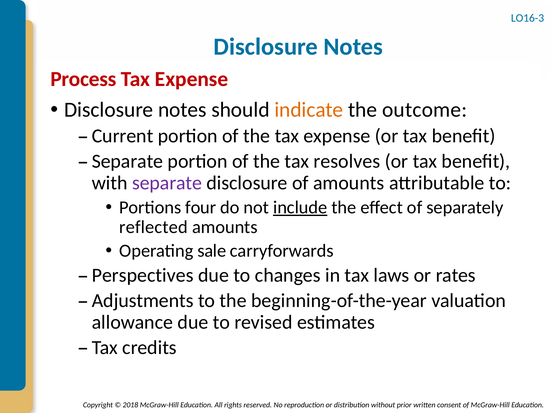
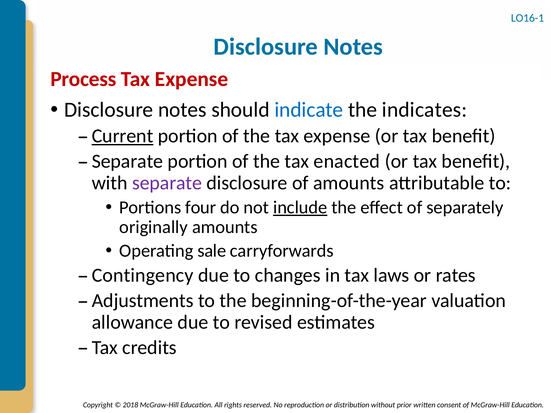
LO16-3: LO16-3 -> LO16-1 (528, 18)
indicate colour: orange -> blue (309, 110)
outcome: outcome -> indicates (425, 110)
Current underline: none -> present (123, 136)
resolves: resolves -> enacted (347, 162)
reflected: reflected -> originally (154, 227)
Perspectives: Perspectives -> Contingency (143, 276)
